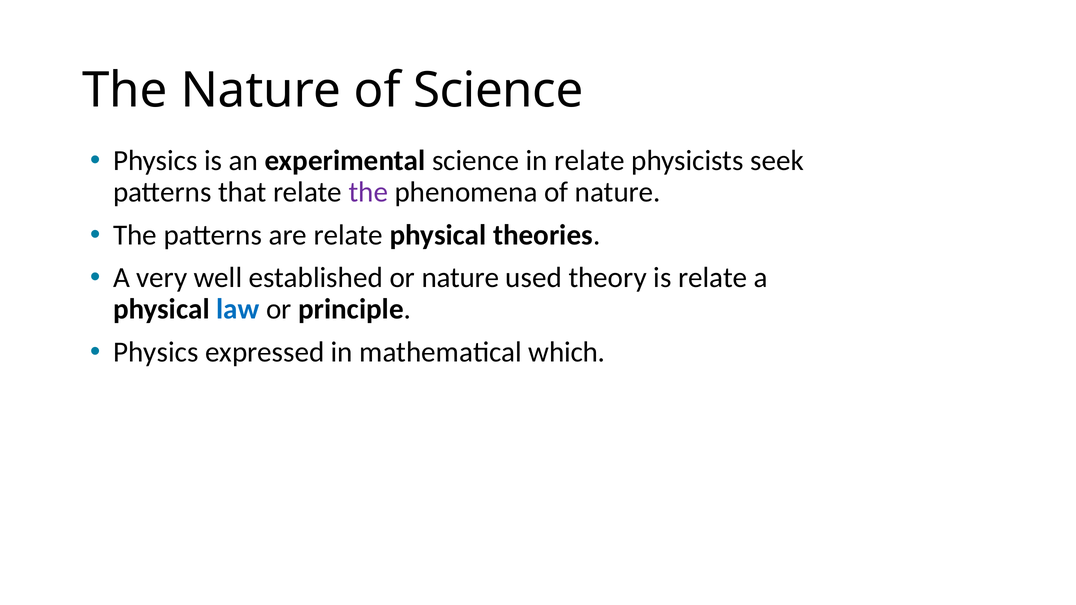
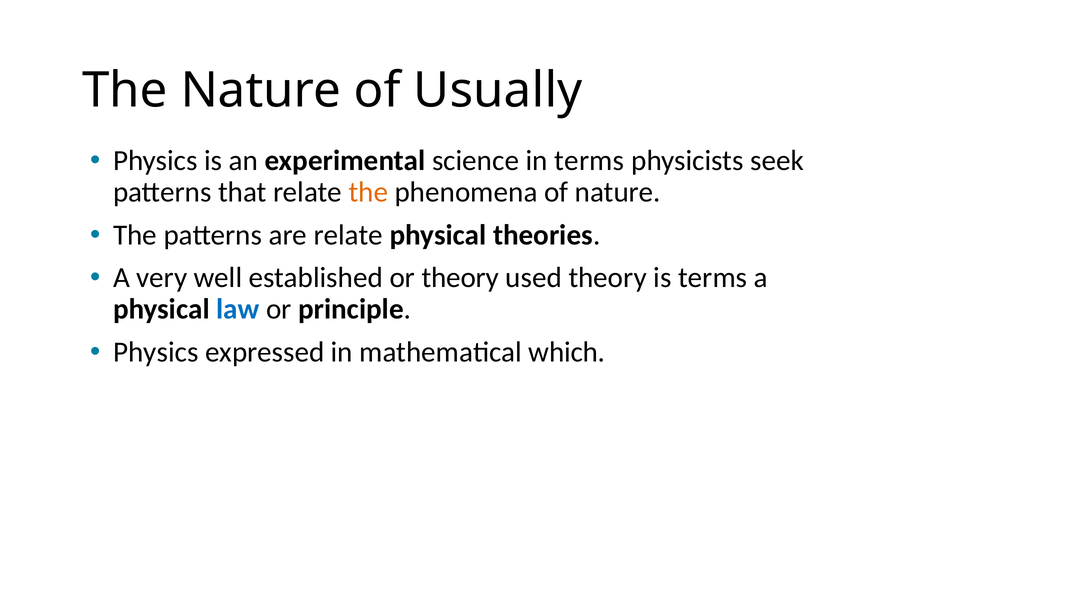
of Science: Science -> Usually (498, 90)
in relate: relate -> terms (589, 161)
the colour: purple -> orange (368, 192)
or nature: nature -> theory (460, 278)
is relate: relate -> terms (713, 278)
